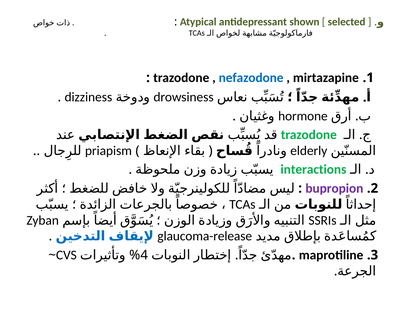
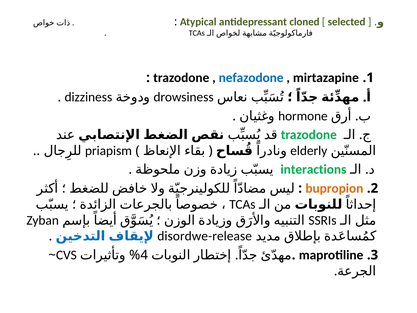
shown: shown -> cloned (304, 22)
bupropion colour: purple -> orange (334, 188)
glaucoma-release: glaucoma-release -> disordwe-release (205, 236)
